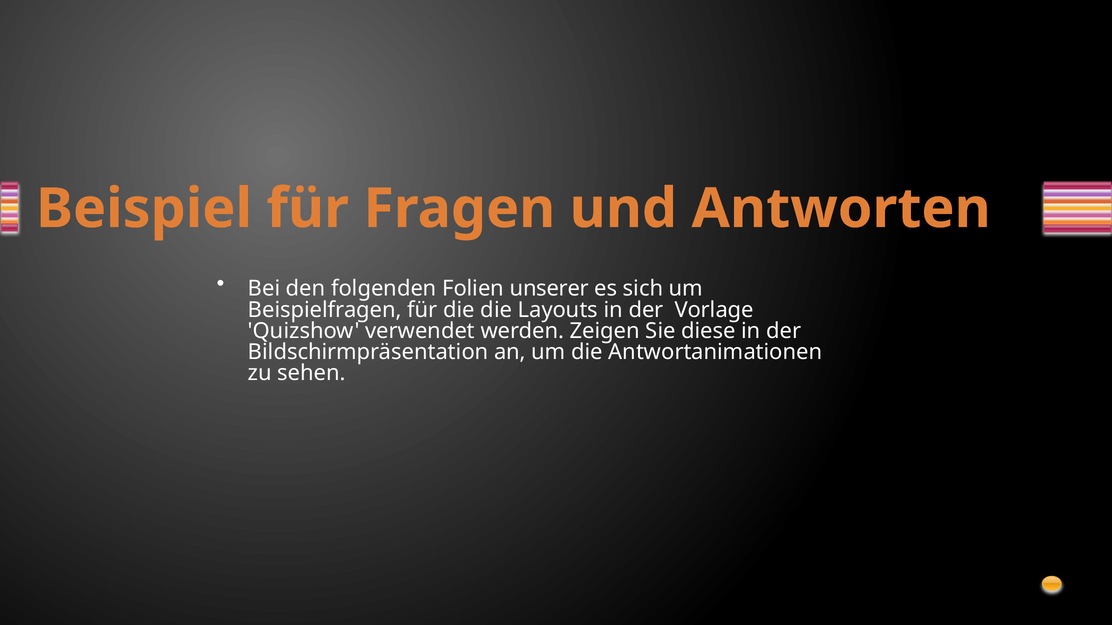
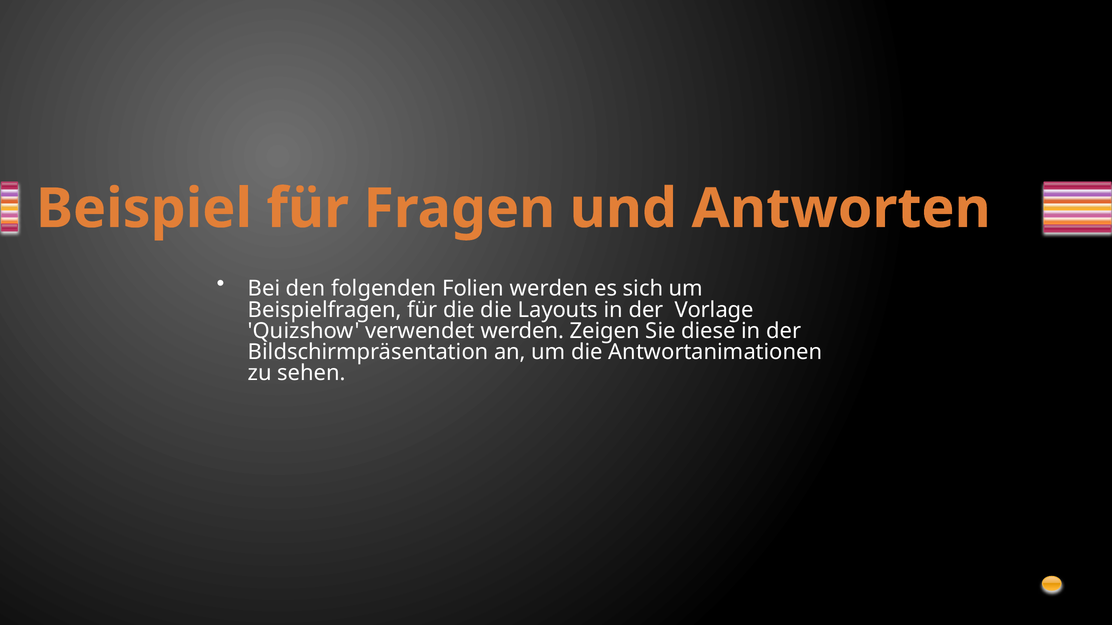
Folien unserer: unserer -> werden (549, 289)
